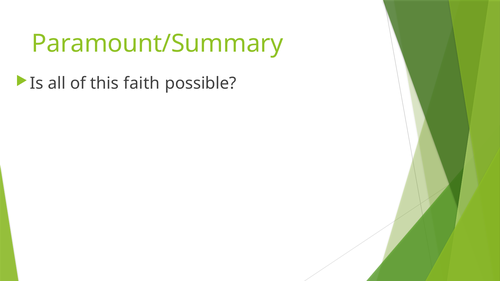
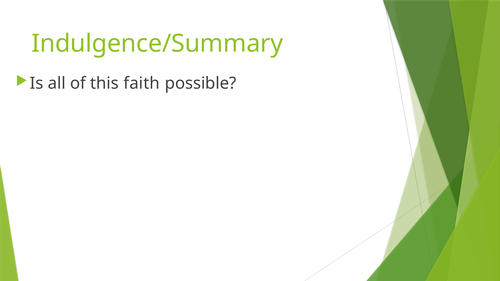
Paramount/Summary: Paramount/Summary -> Indulgence/Summary (157, 44)
